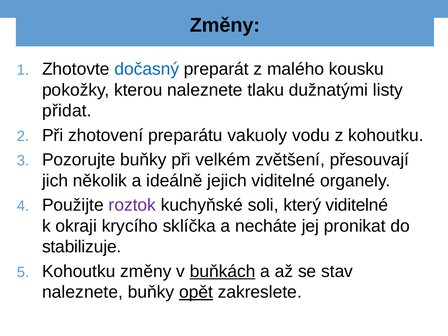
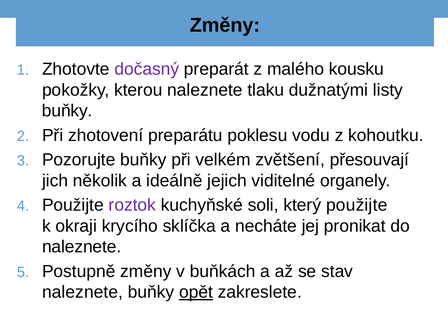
dočasný colour: blue -> purple (147, 69)
přidat: přidat -> buňky (67, 111)
vakuoly: vakuoly -> poklesu (257, 135)
který viditelné: viditelné -> použijte (357, 205)
stabilizuje: stabilizuje -> naleznete (82, 247)
Kohoutku: Kohoutku -> Postupně (79, 271)
buňkách underline: present -> none (223, 271)
